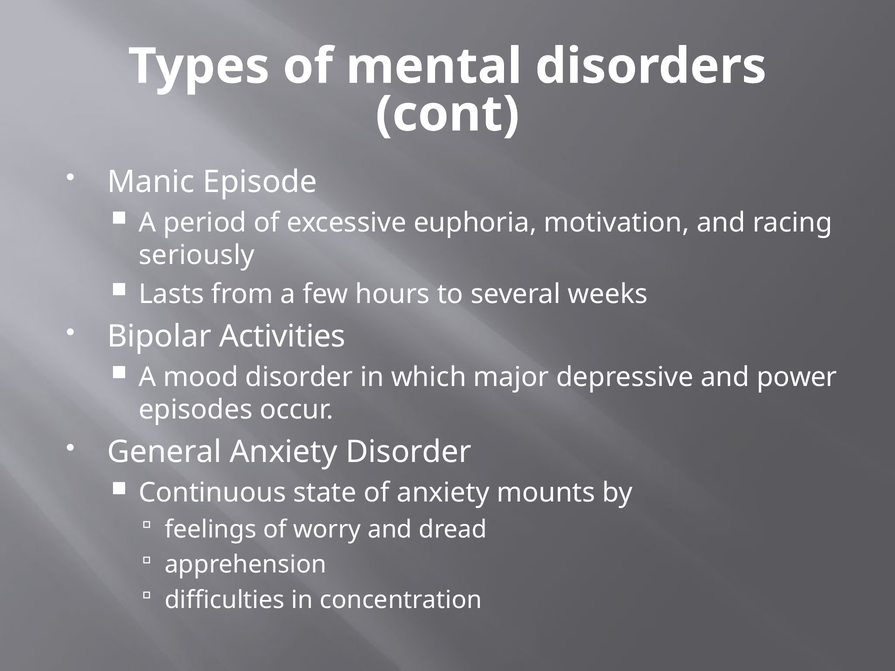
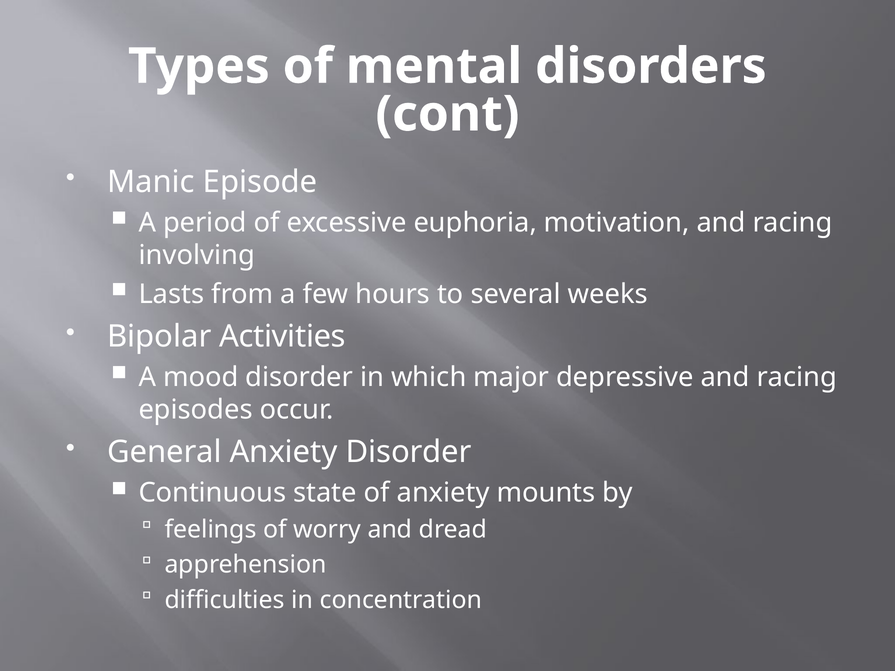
seriously: seriously -> involving (197, 255)
depressive and power: power -> racing (797, 377)
